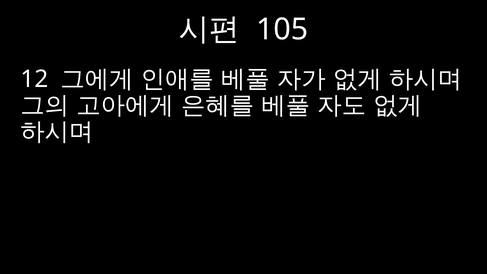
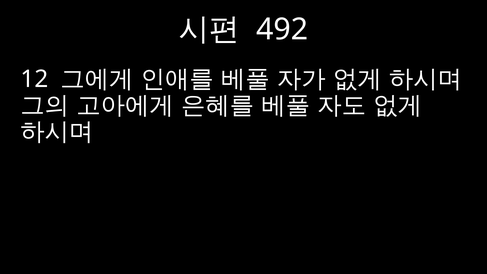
105: 105 -> 492 (282, 29)
